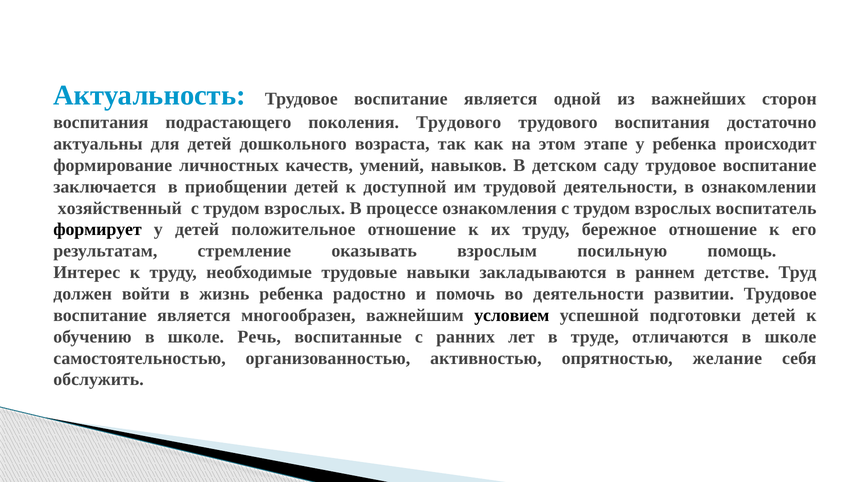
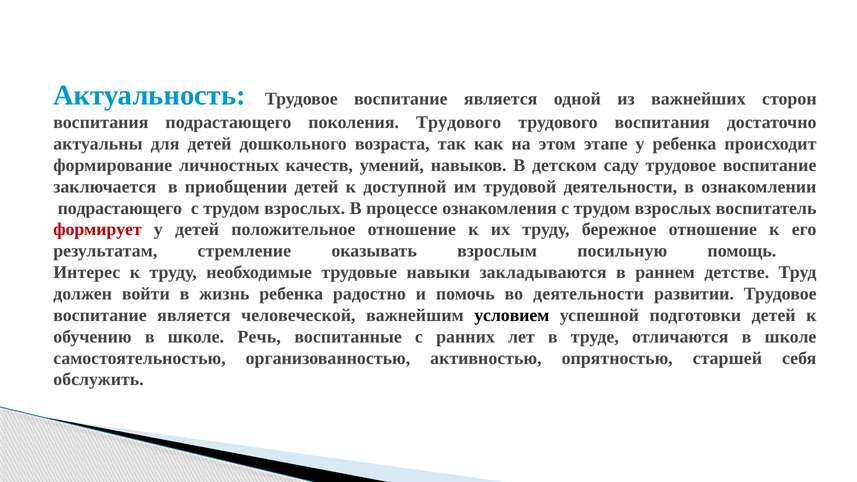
хозяйственный: хозяйственный -> подрастающего (120, 208)
формирует colour: black -> red (97, 230)
многообразен: многообразен -> человеческой (298, 315)
желание: желание -> старшей (727, 358)
